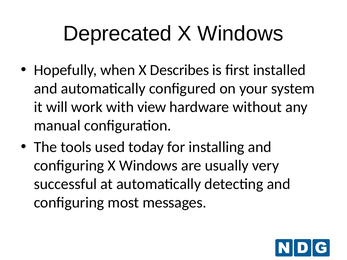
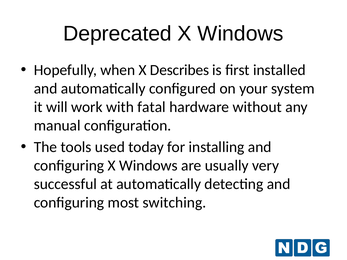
view: view -> fatal (152, 107)
messages: messages -> switching (174, 203)
